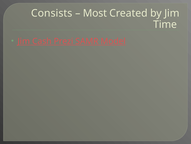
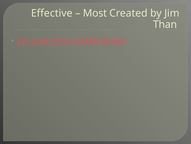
Consists: Consists -> Effective (52, 13)
Time: Time -> Than (165, 24)
